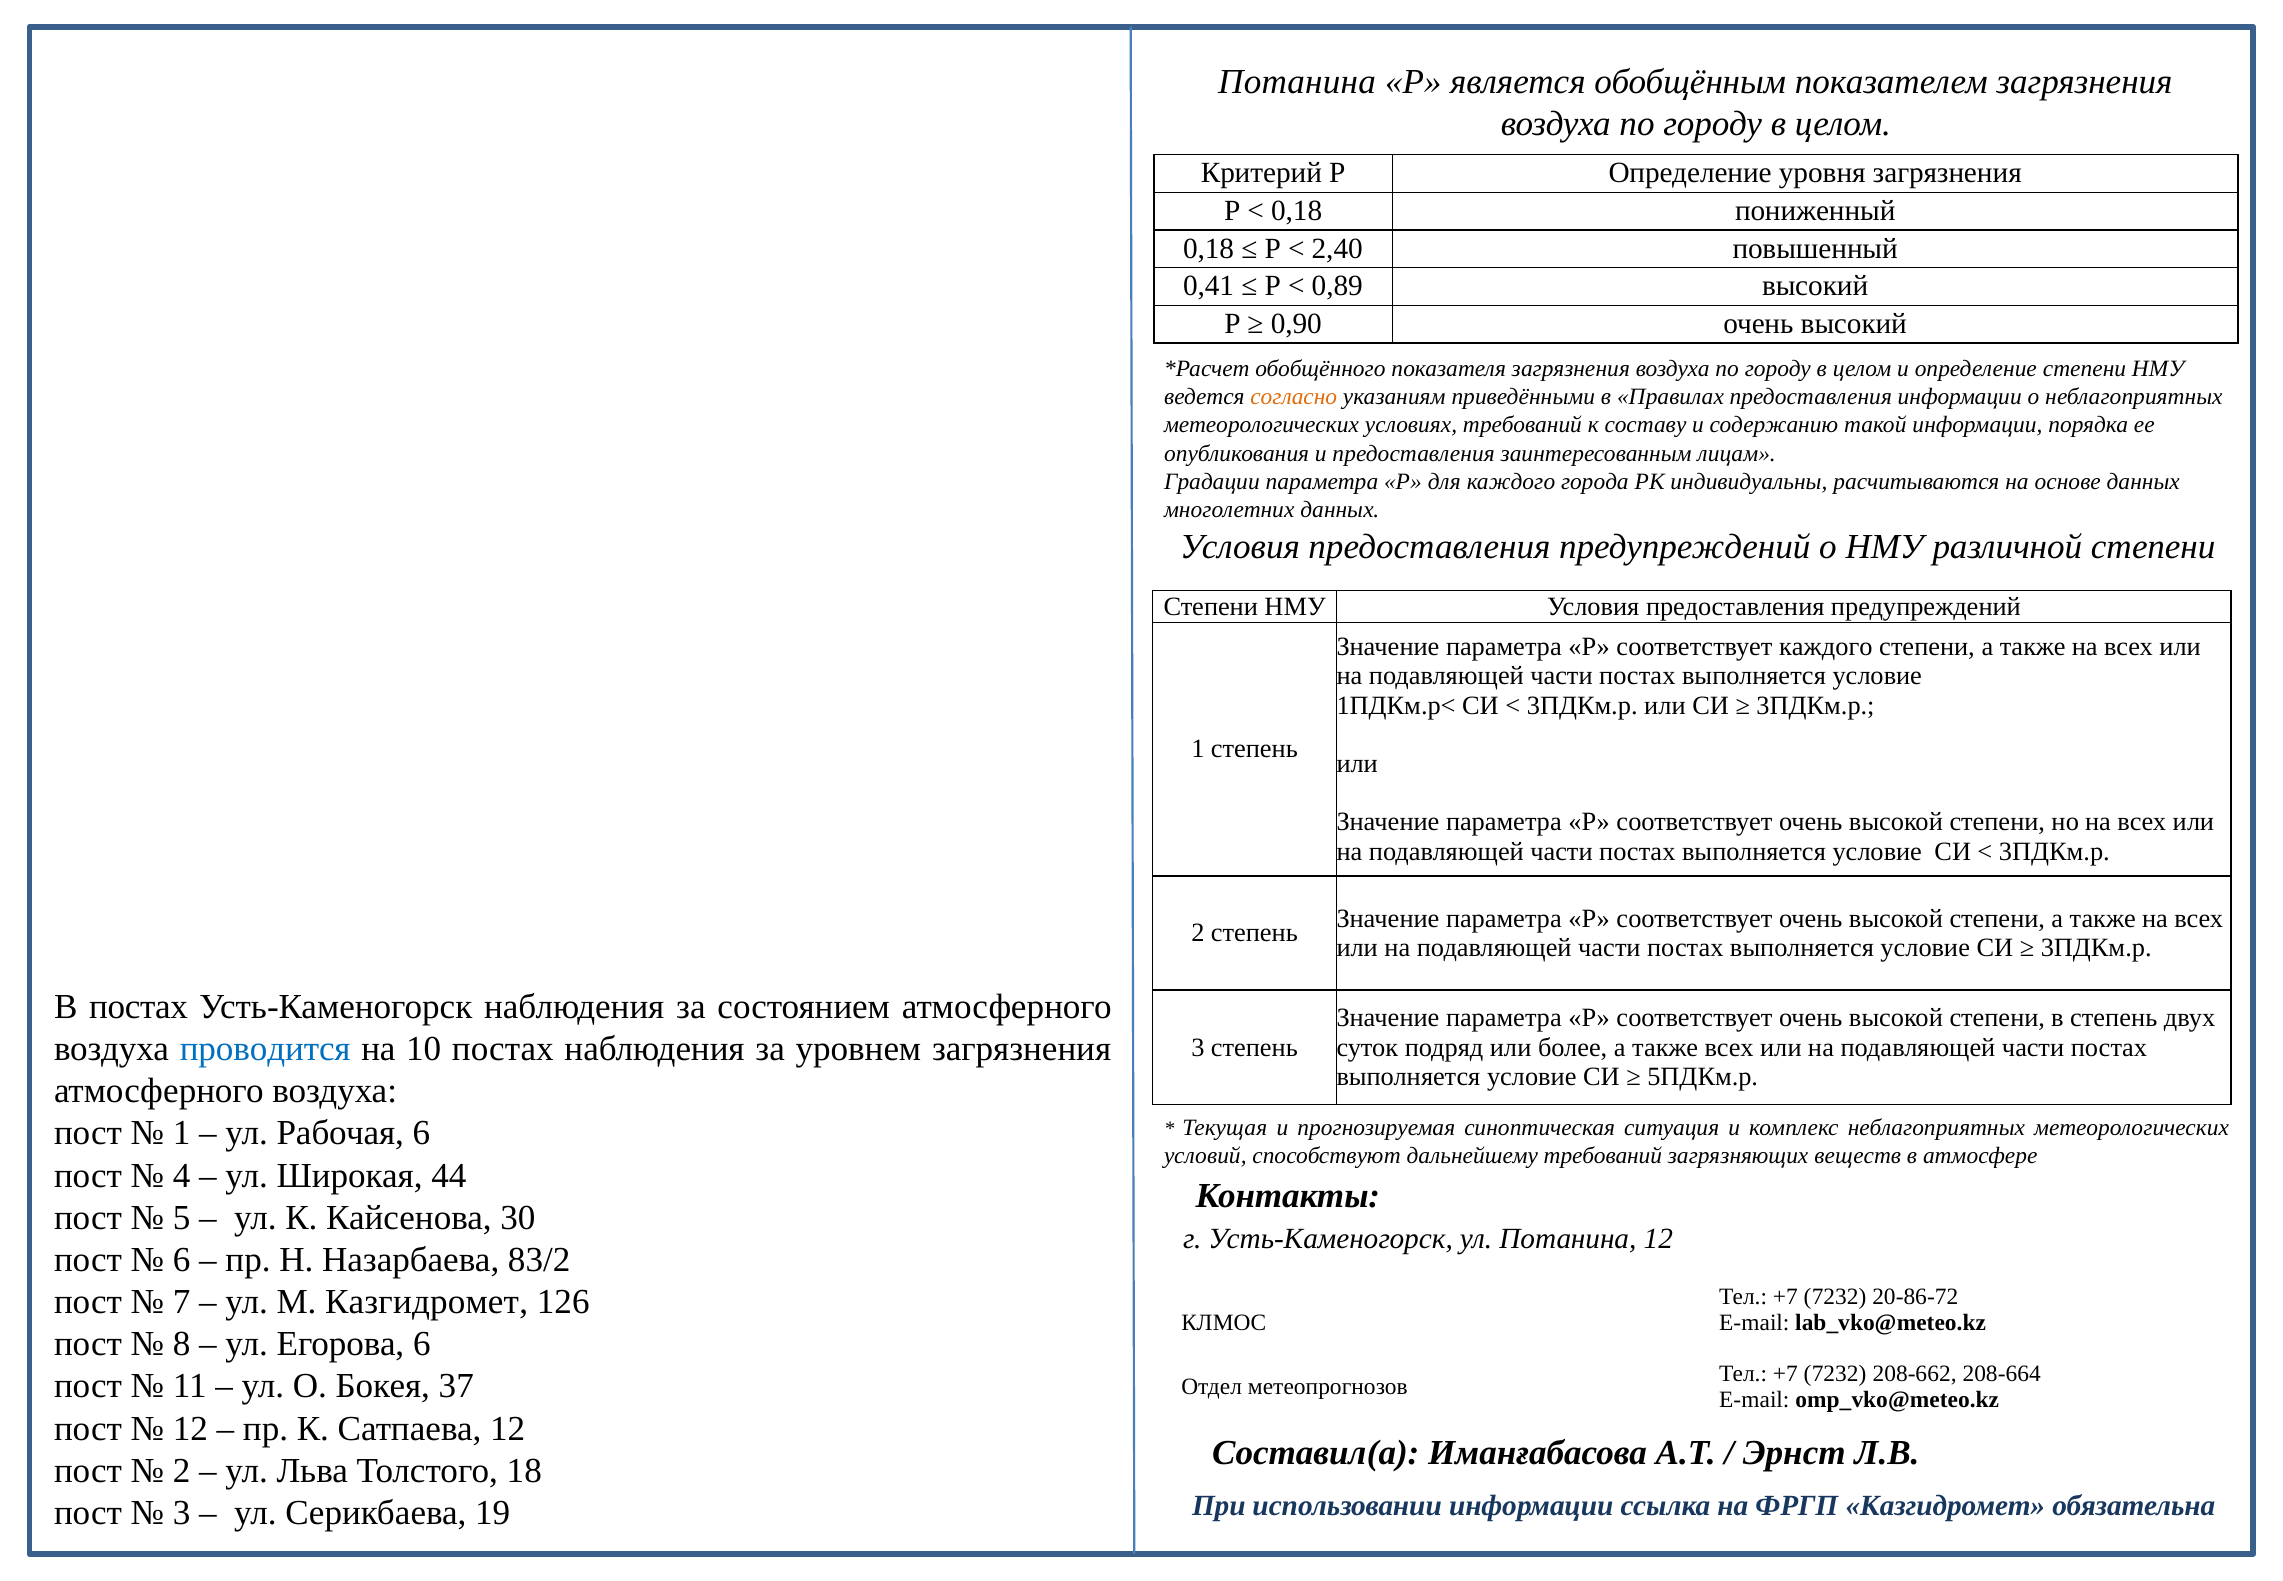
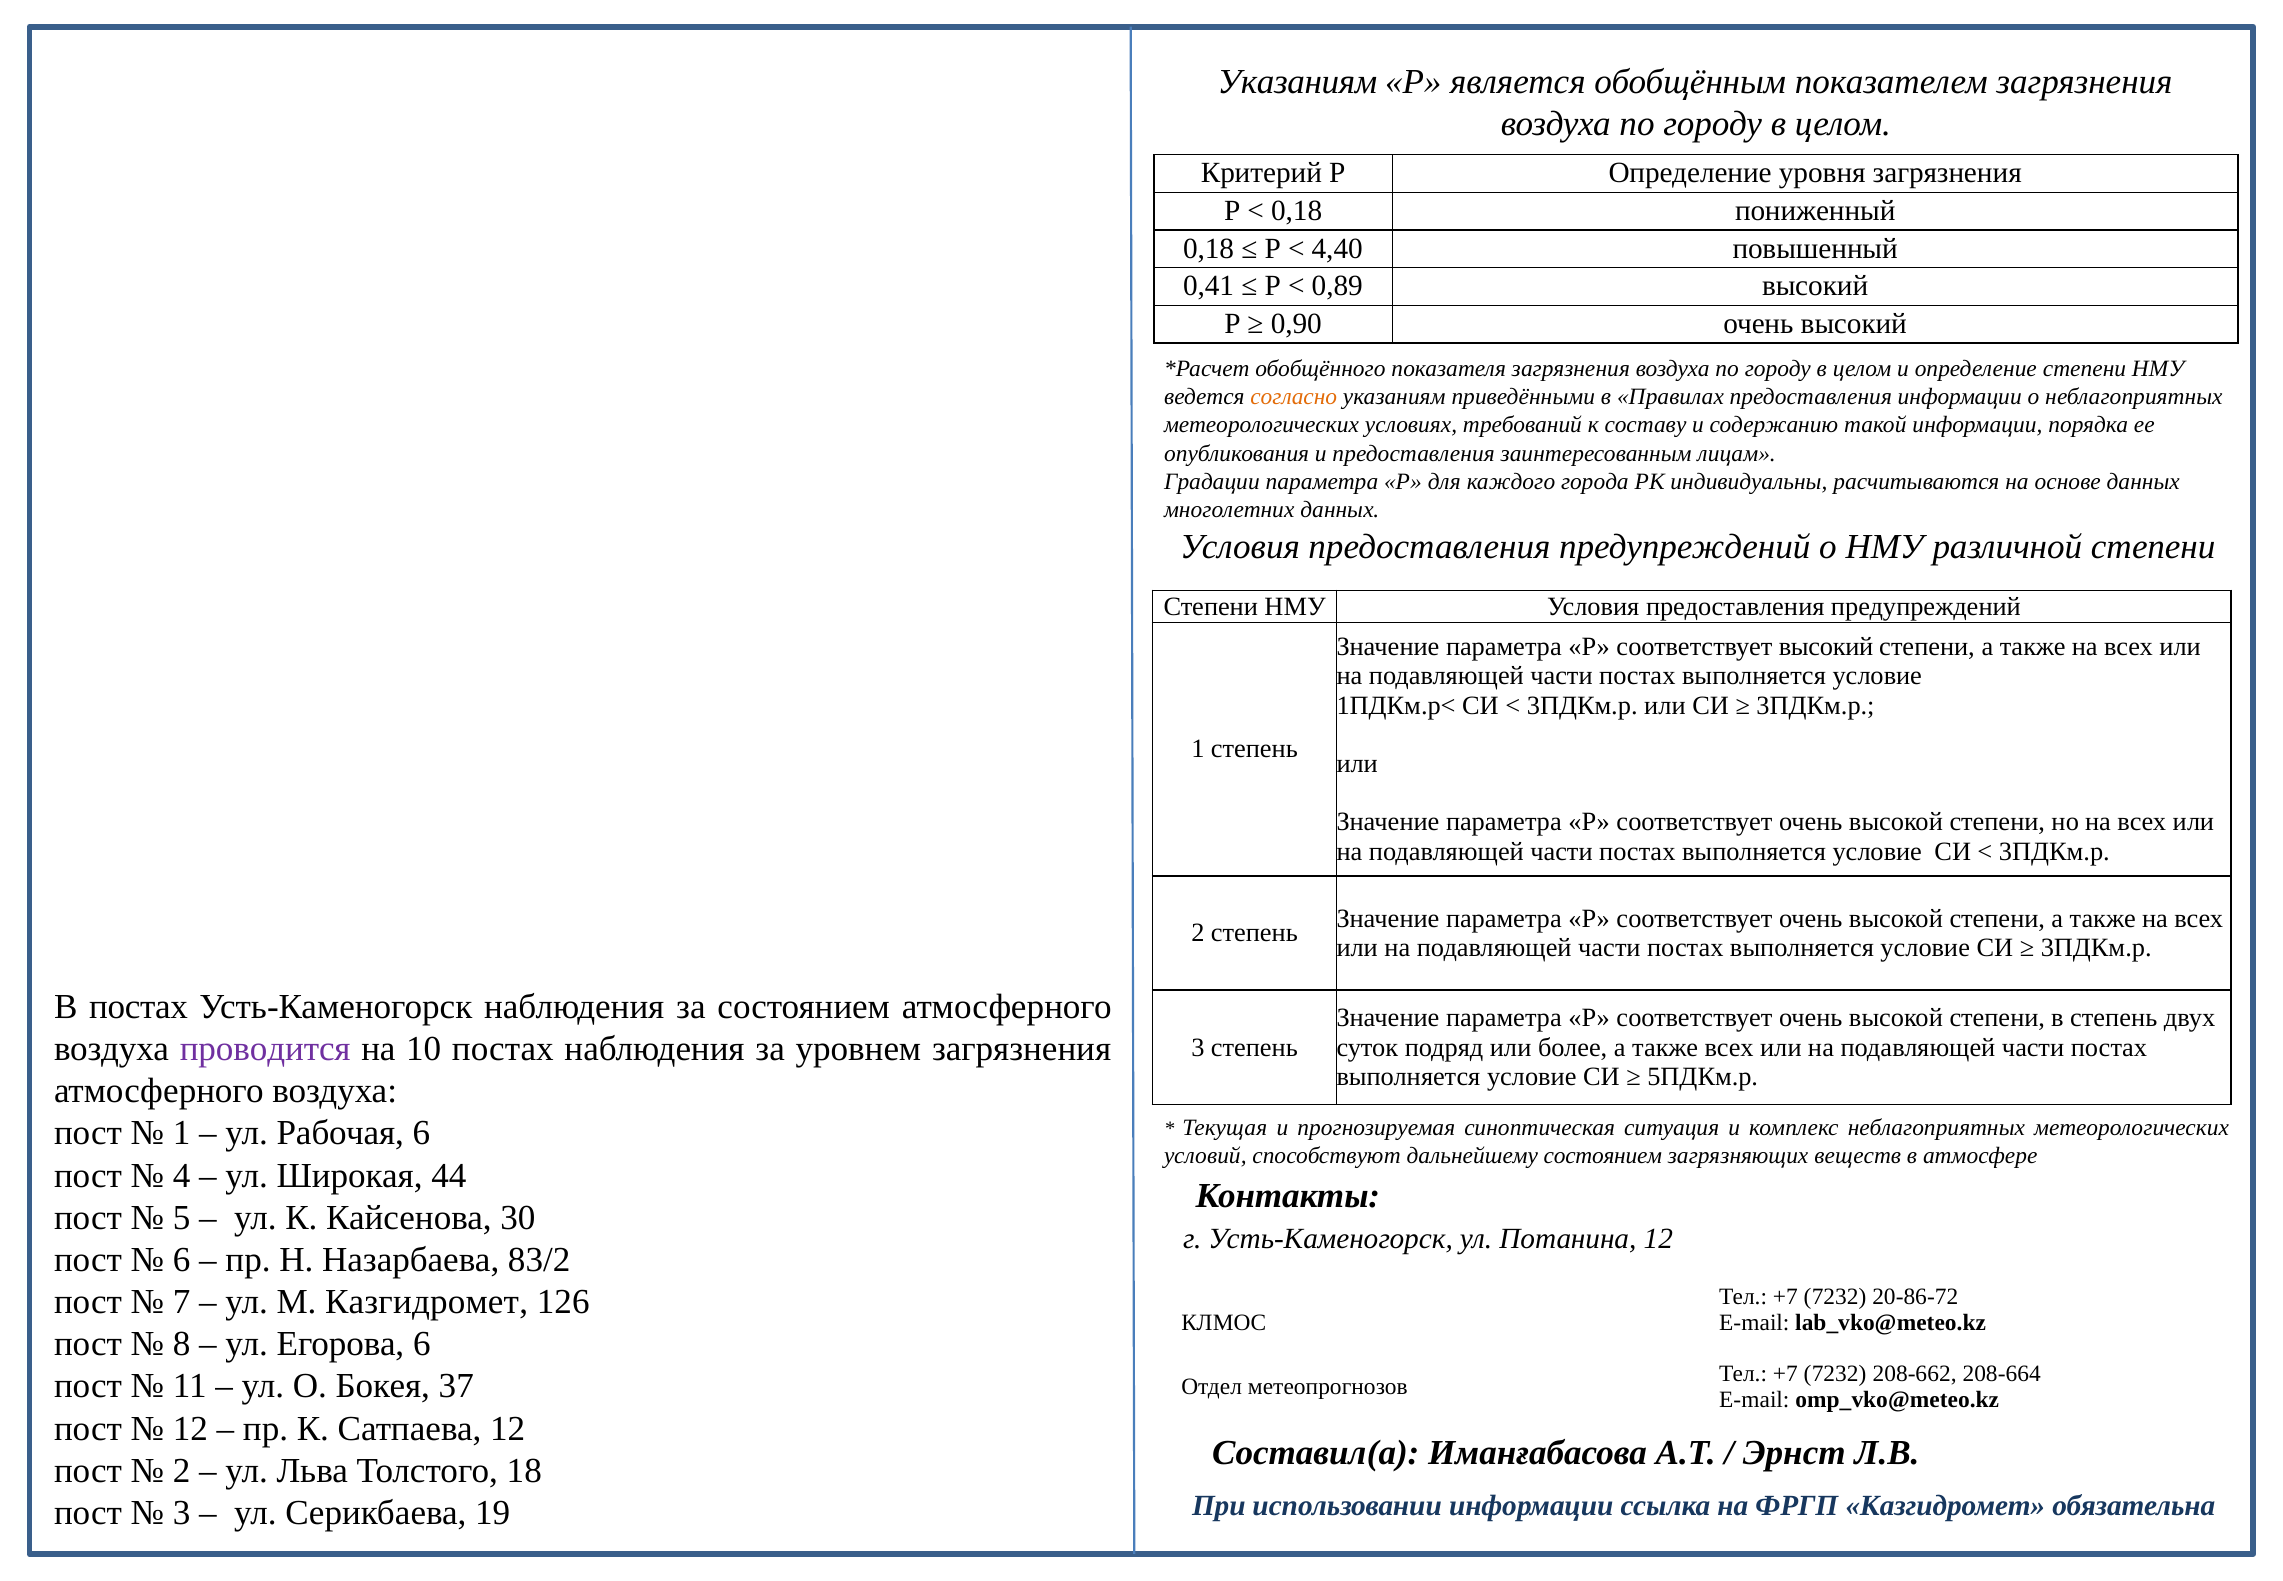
Потанина: Потанина -> Указаниям (1297, 82)
2,40: 2,40 -> 4,40 (1337, 249)
соответствует каждого: каждого -> высокий (1826, 647)
проводится colour: blue -> purple (265, 1049)
дальнейшему требований: требований -> состоянием (1603, 1156)
